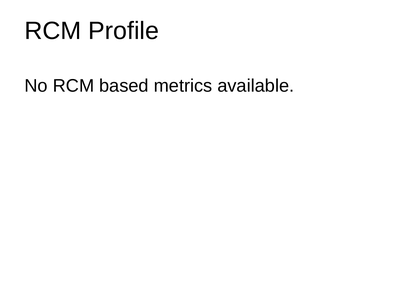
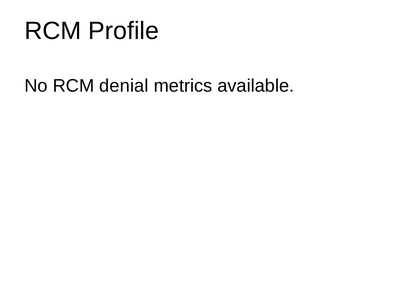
based: based -> denial (124, 86)
